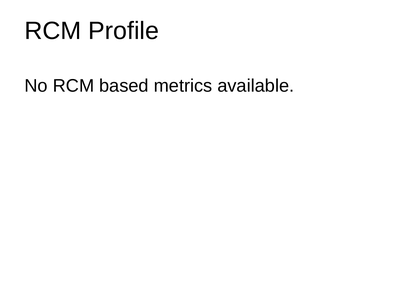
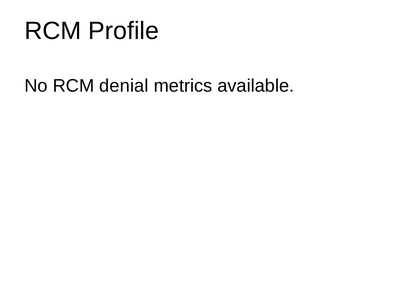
based: based -> denial (124, 86)
